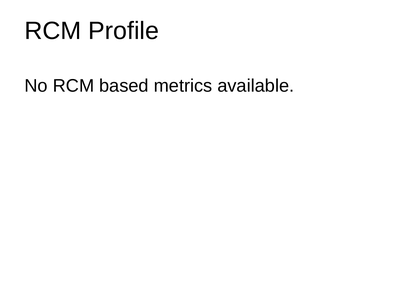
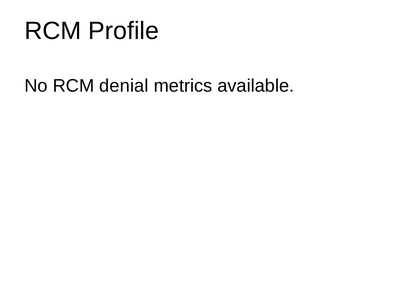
based: based -> denial (124, 86)
